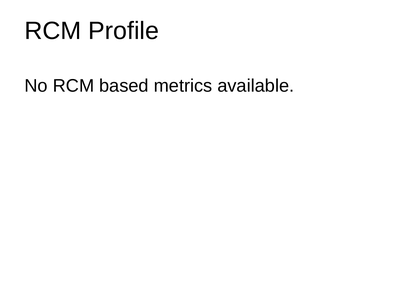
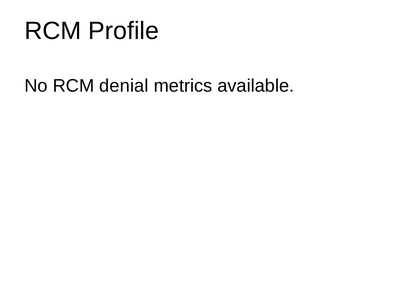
based: based -> denial (124, 86)
